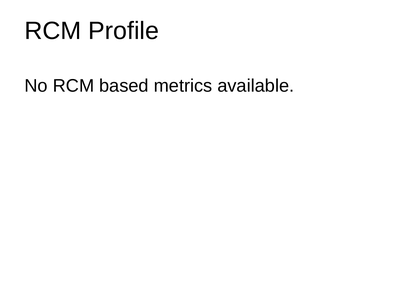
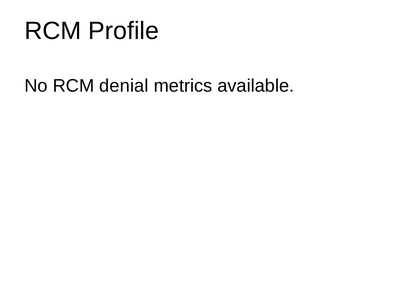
based: based -> denial (124, 86)
